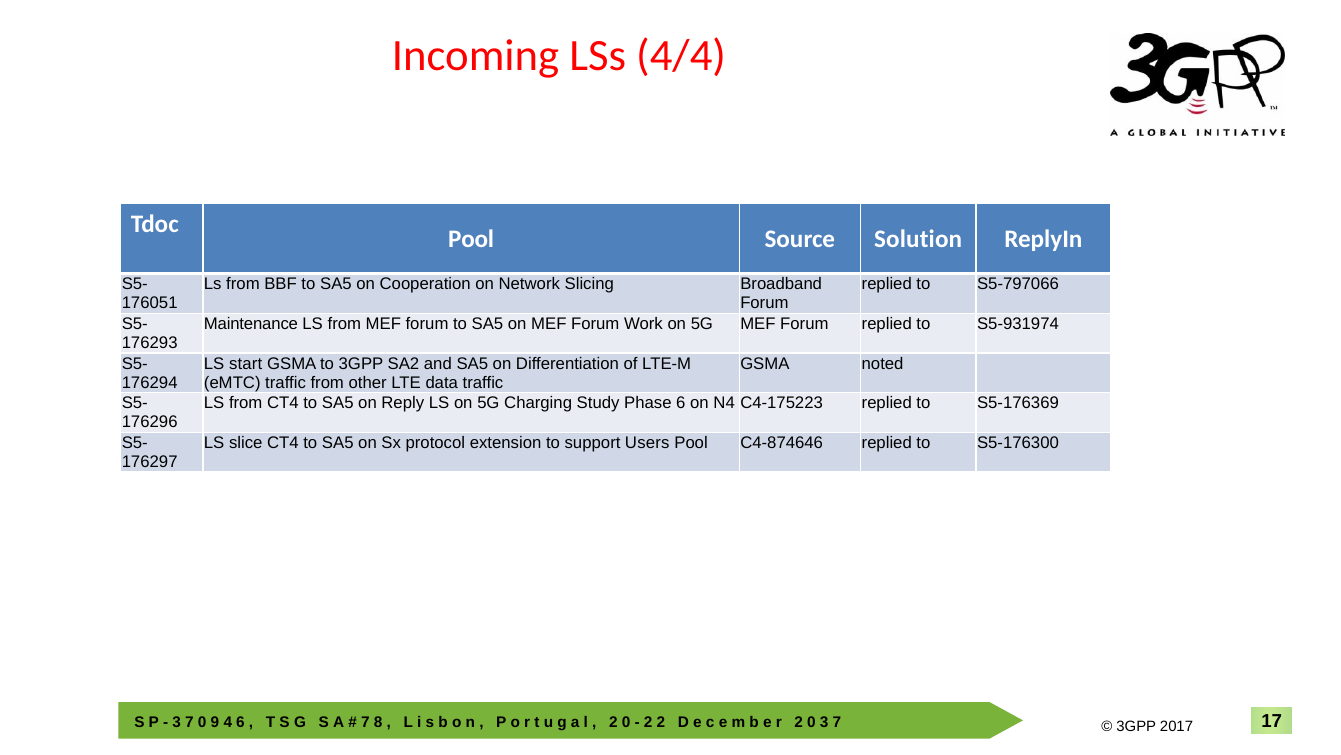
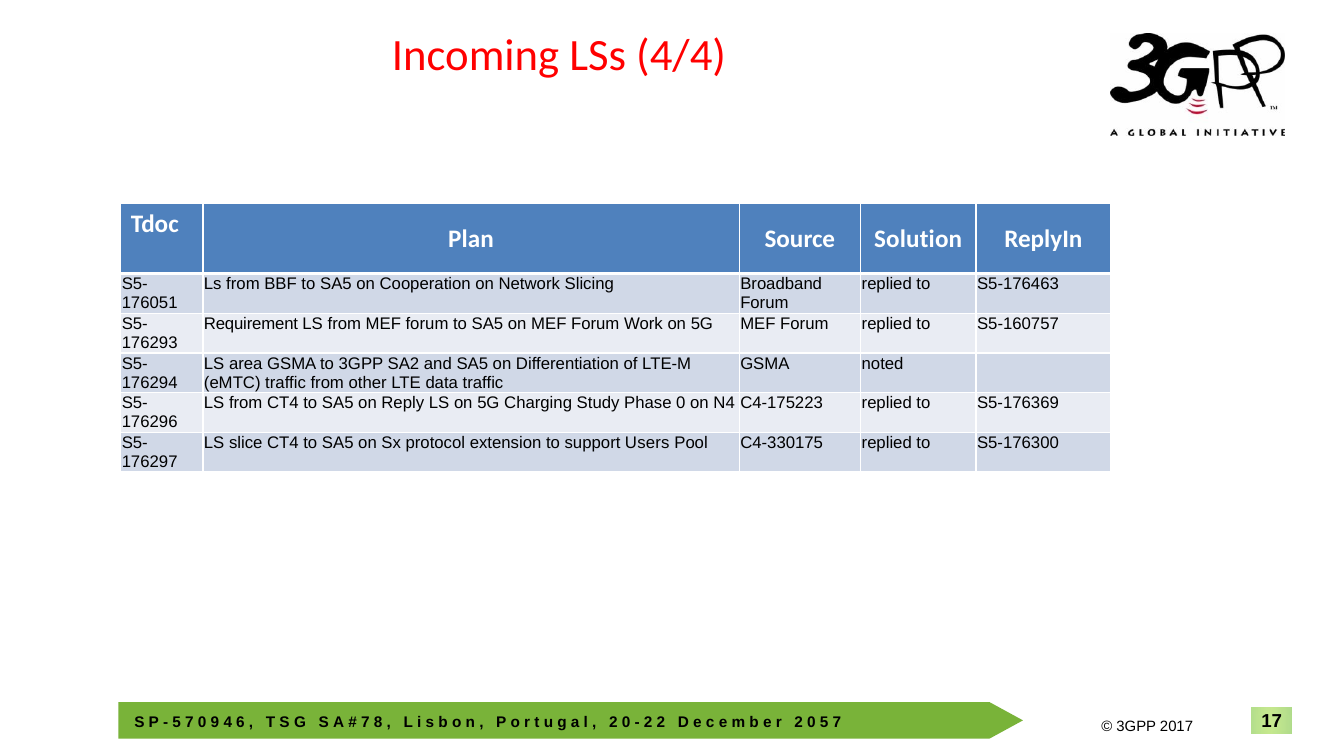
Pool: Pool -> Plan (471, 239)
S5-797066: S5-797066 -> S5-176463 (1018, 284)
Maintenance: Maintenance -> Requirement (251, 324)
S5-931974: S5-931974 -> S5-160757 (1018, 324)
start: start -> area (246, 363)
Phase 6: 6 -> 0 (681, 403)
C4-874646: C4-874646 -> C4-330175 (782, 443)
3: 3 -> 5 (177, 722)
3: 3 -> 5 (824, 722)
